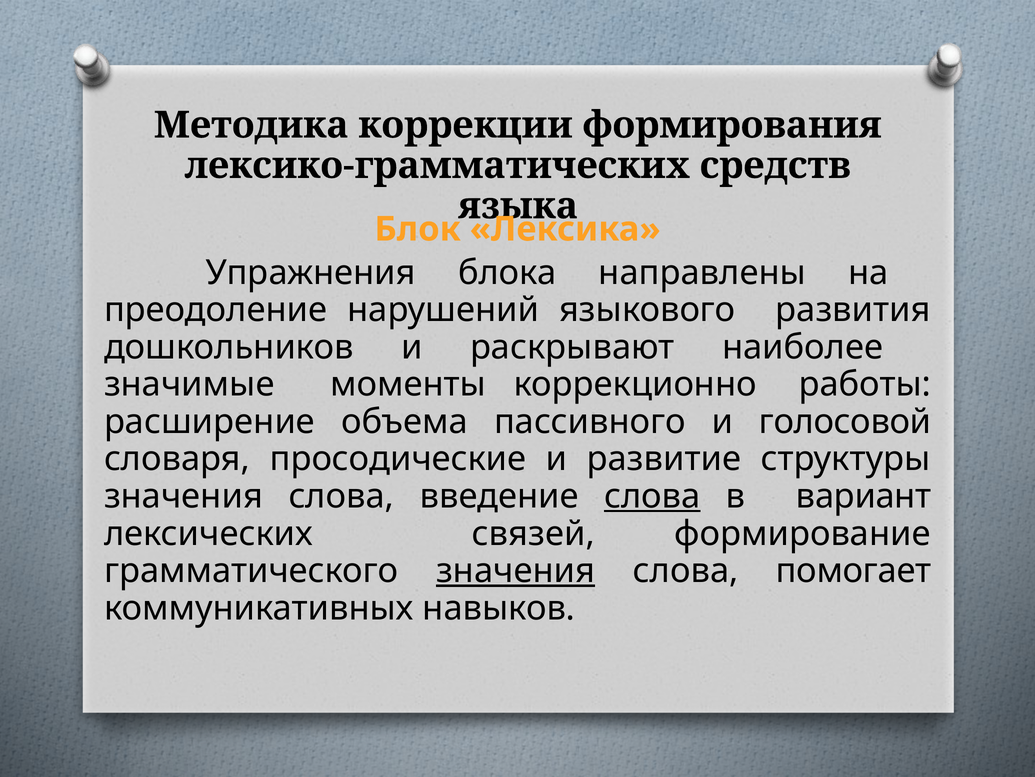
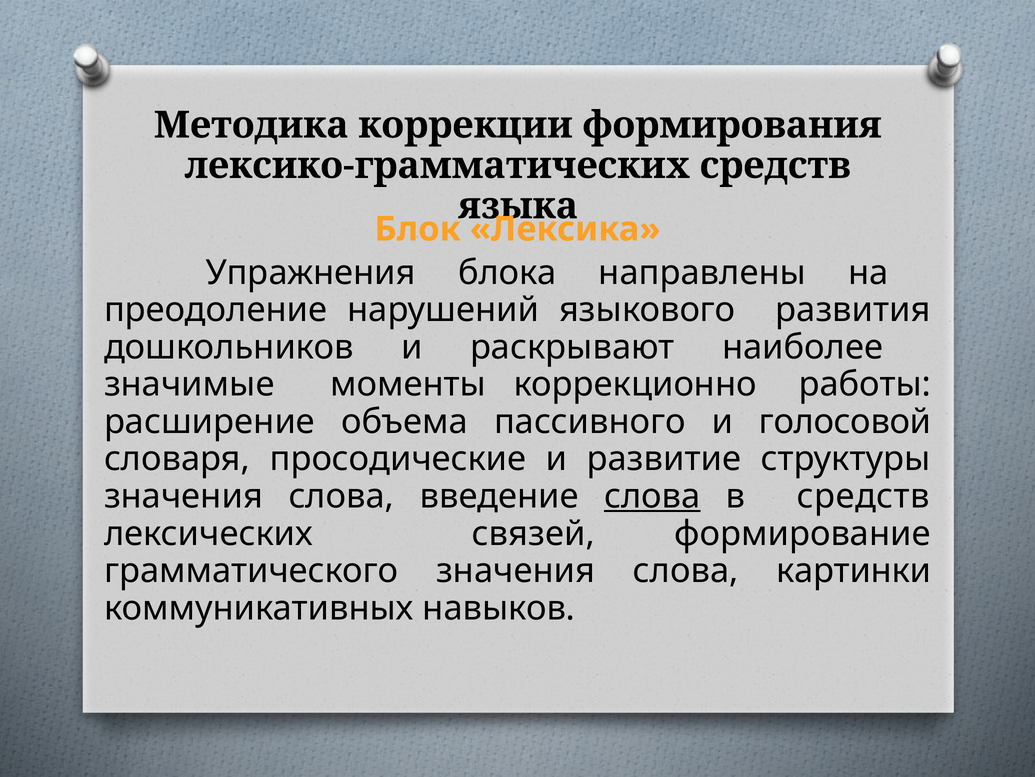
в вариант: вариант -> средств (863, 496)
значения underline: present -> none (516, 570)
помогает: помогает -> картинки (854, 570)
